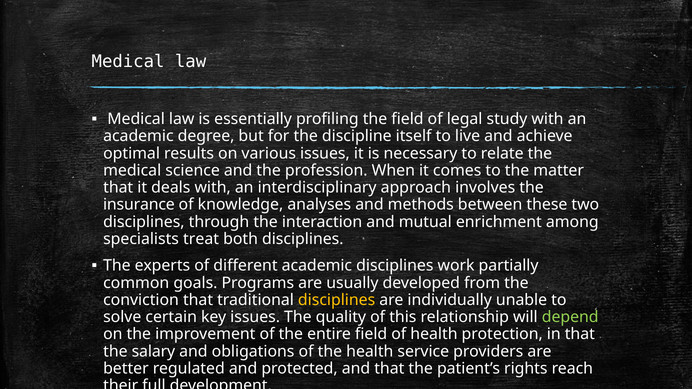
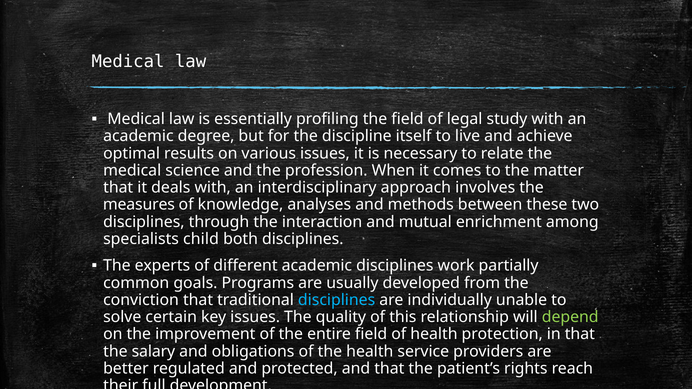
insurance: insurance -> measures (139, 205)
treat: treat -> child (201, 239)
disciplines colour: yellow -> light blue (337, 300)
